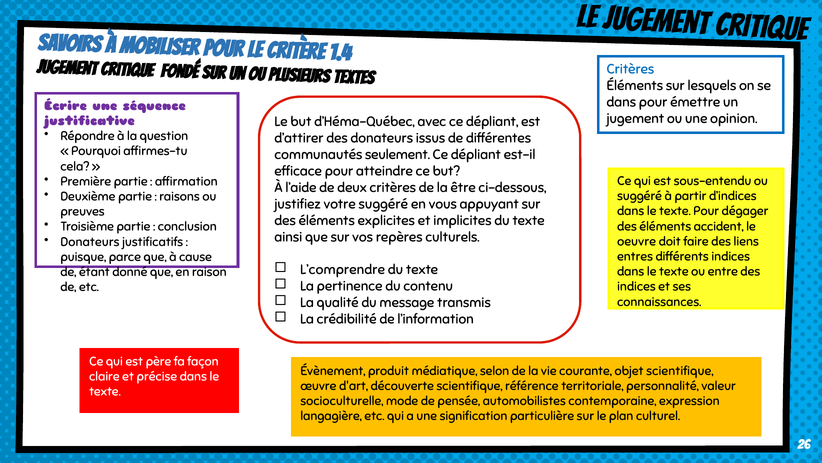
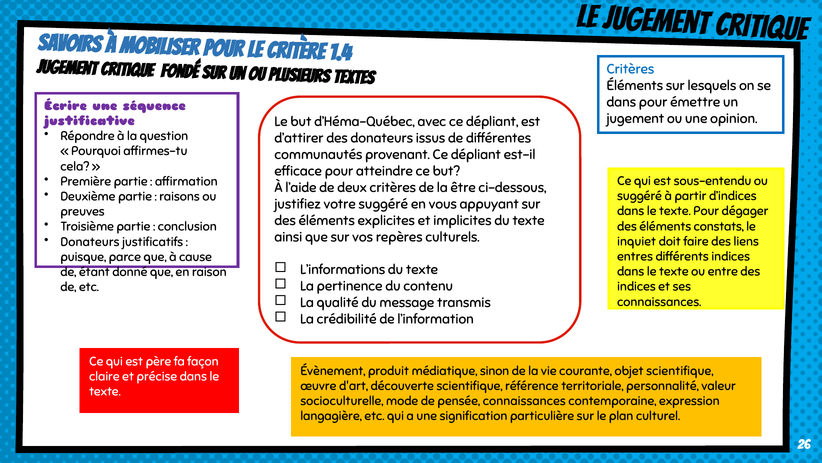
seulement: seulement -> provenant (398, 154)
accident: accident -> constats (719, 226)
oeuvre: oeuvre -> inquiet (637, 241)
L’comprendre: L’comprendre -> L’informations (343, 270)
selon: selon -> sinon (495, 370)
pensée automobilistes: automobilistes -> connaissances (524, 401)
